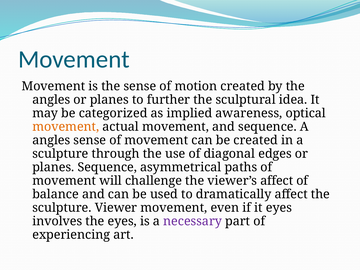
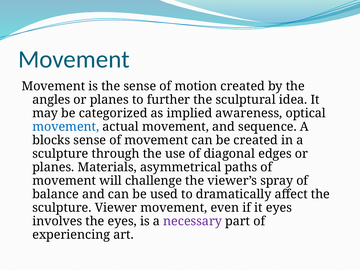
movement colour: orange -> blue (66, 127)
angles: angles -> blocks (51, 140)
planes Sequence: Sequence -> Materials (107, 167)
viewer’s affect: affect -> spray (277, 181)
